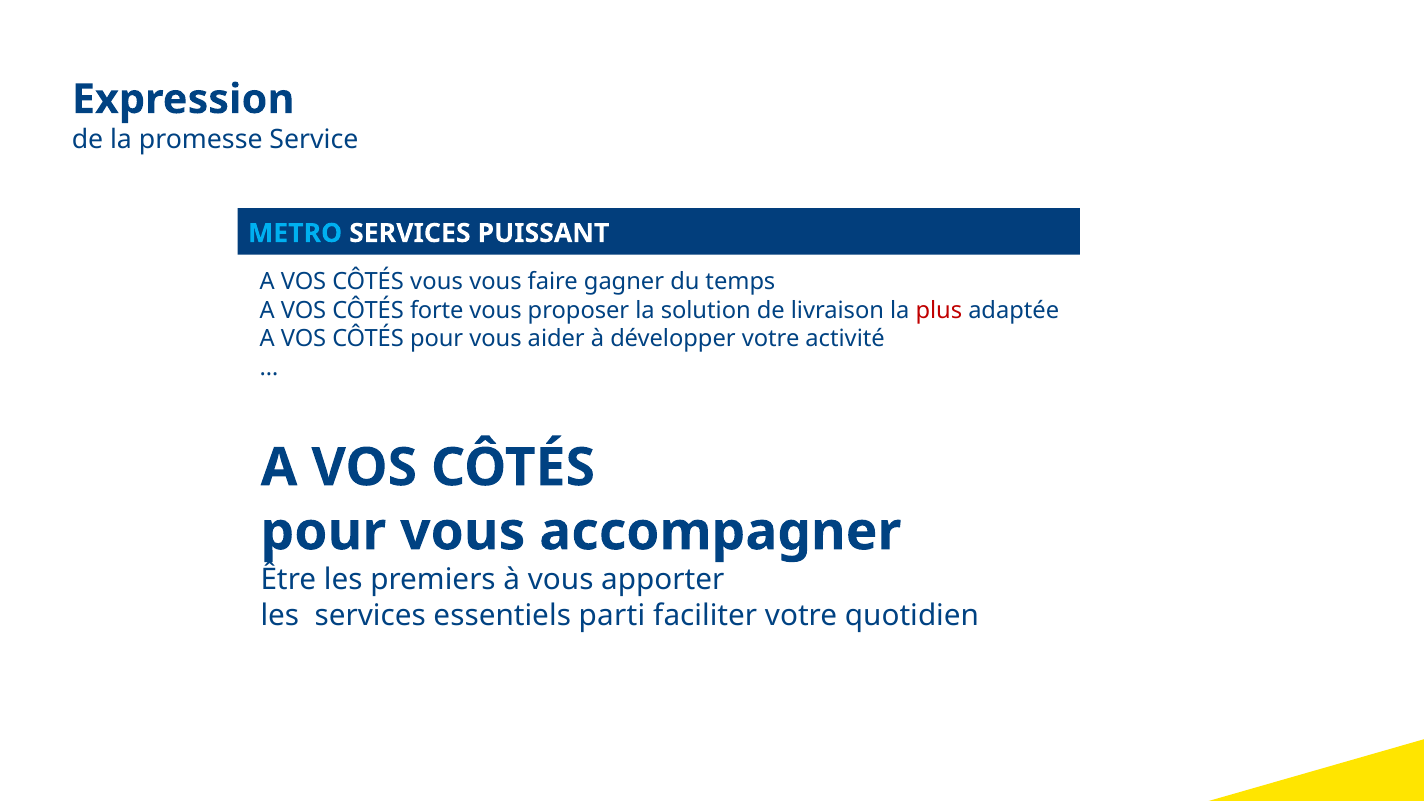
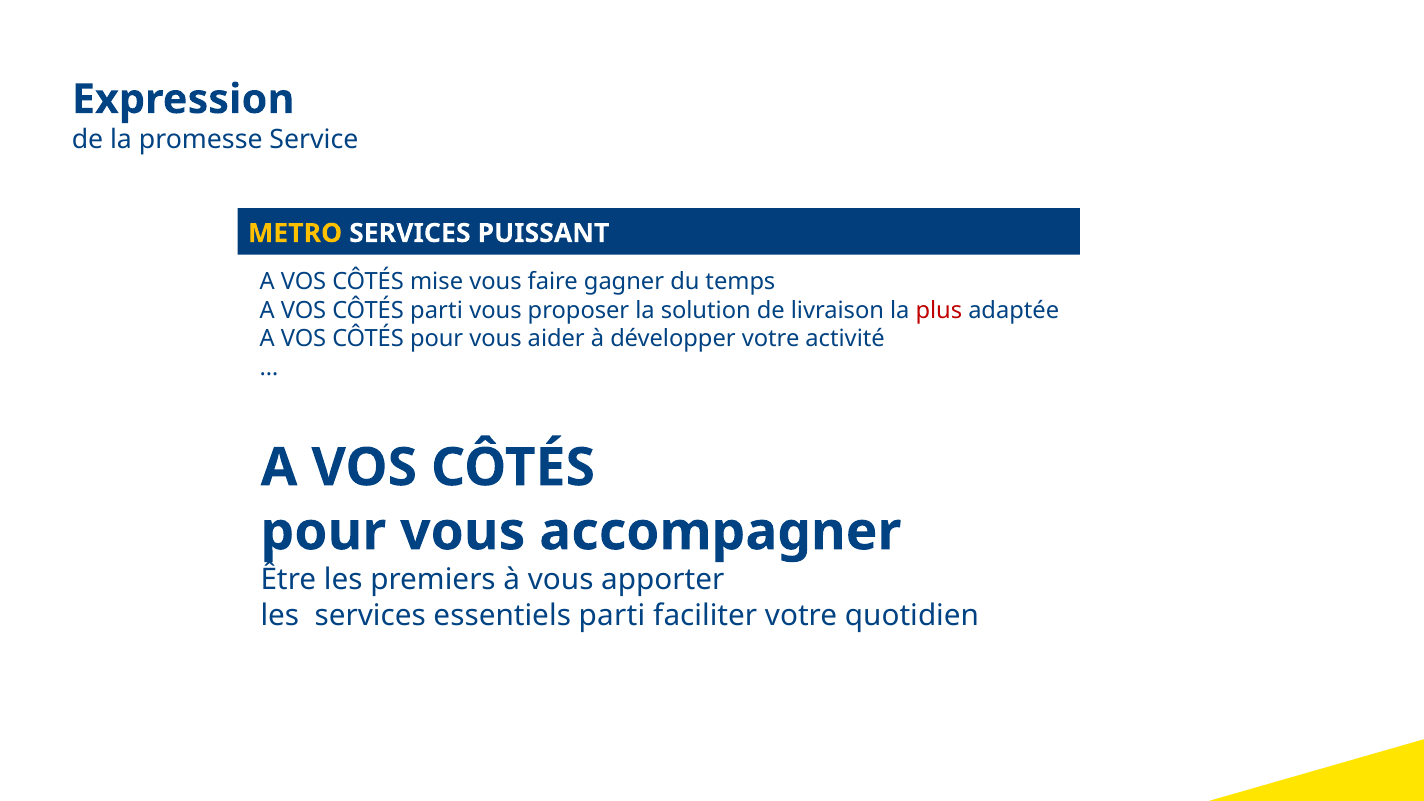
METRO colour: light blue -> yellow (295, 233)
CÔTÉS vous: vous -> mise (437, 282)
CÔTÉS forte: forte -> parti (437, 310)
